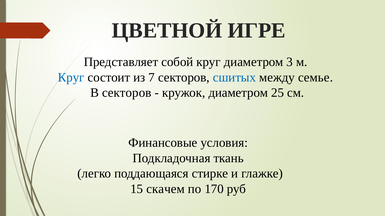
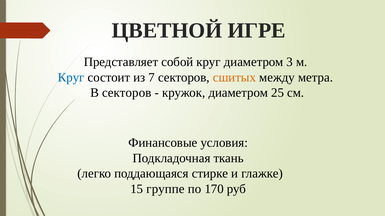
сшитых colour: blue -> orange (234, 78)
семье: семье -> метра (316, 78)
скачем: скачем -> группе (166, 189)
